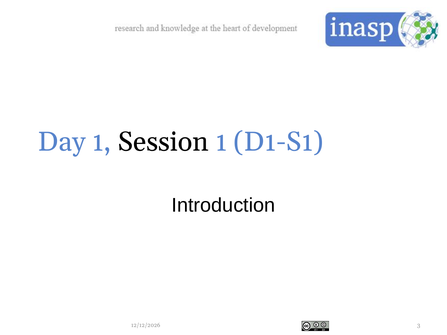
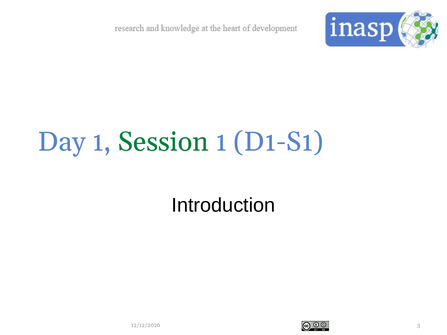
Session colour: black -> green (163, 142)
